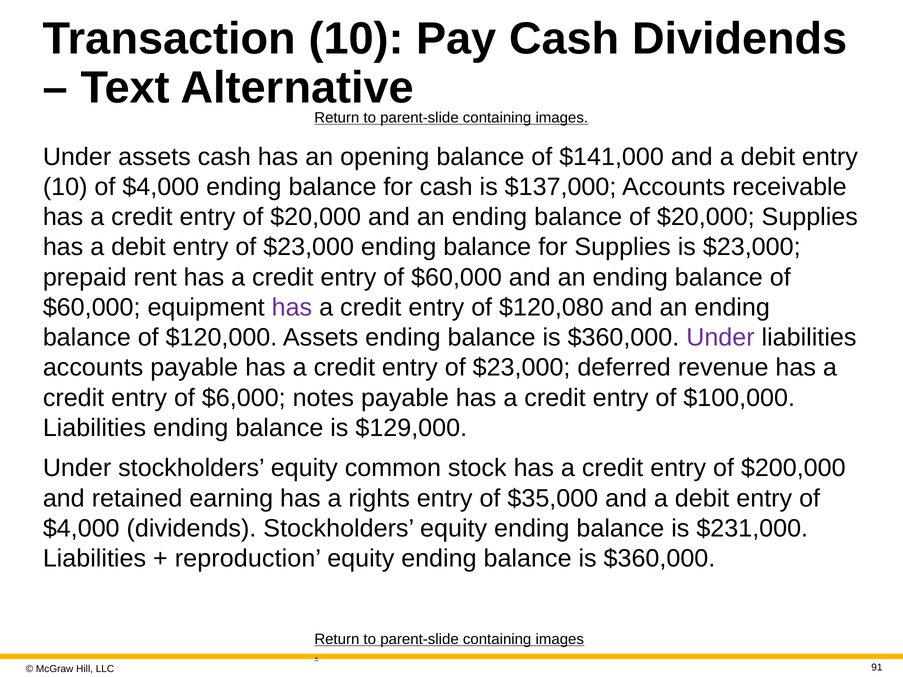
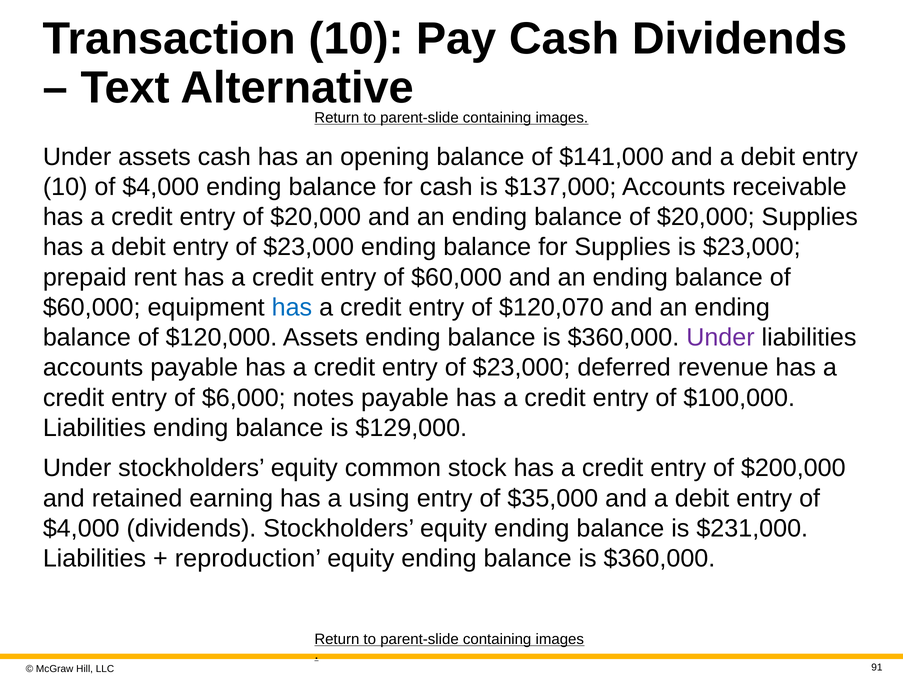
has colour: purple -> blue (292, 308)
$120,080: $120,080 -> $120,070 (551, 308)
rights: rights -> using (379, 498)
